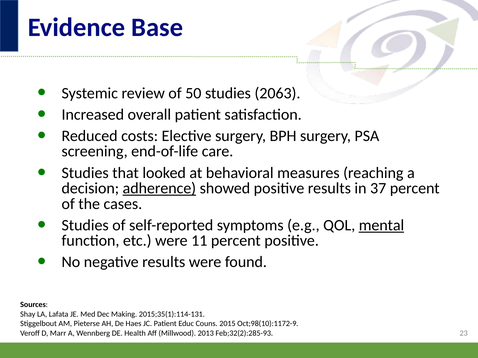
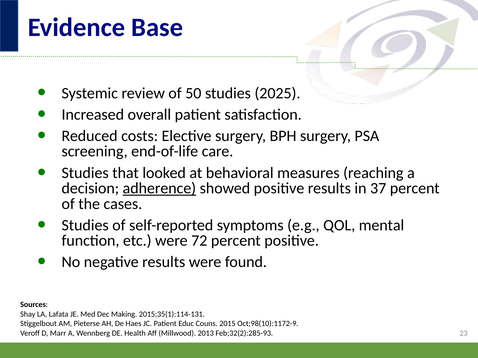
2063: 2063 -> 2025 (277, 93)
mental underline: present -> none (381, 225)
11: 11 -> 72 (199, 241)
